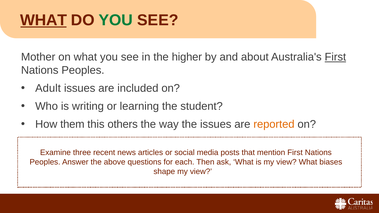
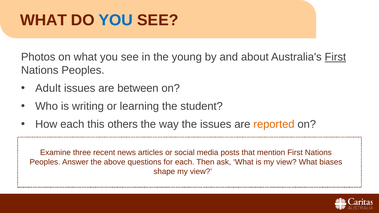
WHAT underline: present -> none (44, 20)
YOU colour: green -> blue (116, 20)
Mother: Mother -> Photos (38, 57)
higher: higher -> young (187, 57)
included: included -> between (138, 88)
How them: them -> each (72, 124)
